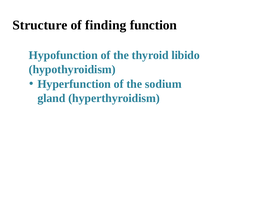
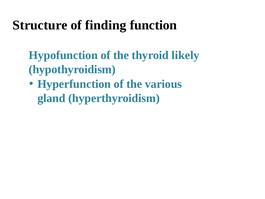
libido: libido -> likely (185, 55)
sodium: sodium -> various (163, 84)
